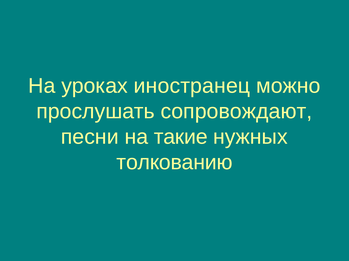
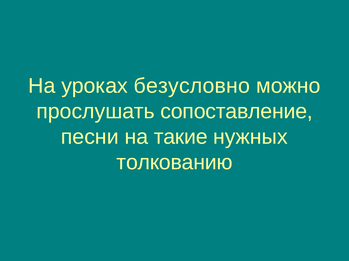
иностранец: иностранец -> безусловно (192, 86)
сопровождают: сопровождают -> сопоставление (237, 112)
